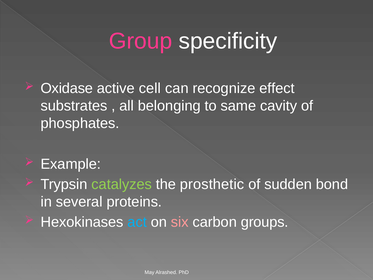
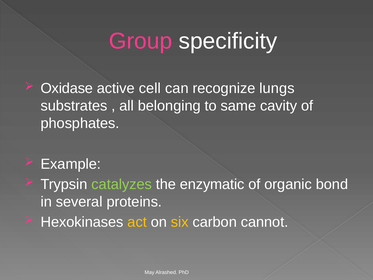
effect: effect -> lungs (277, 88)
prosthetic: prosthetic -> enzymatic (212, 184)
sudden: sudden -> organic (288, 184)
act colour: light blue -> yellow (137, 222)
six colour: pink -> yellow (180, 222)
groups: groups -> cannot (265, 222)
